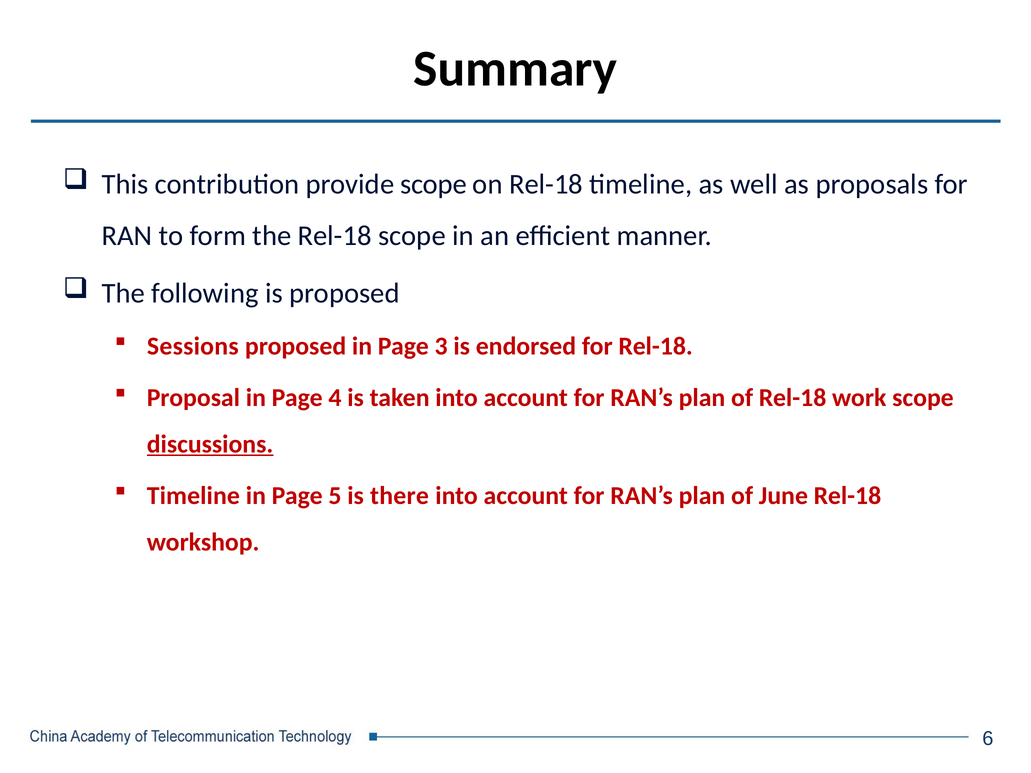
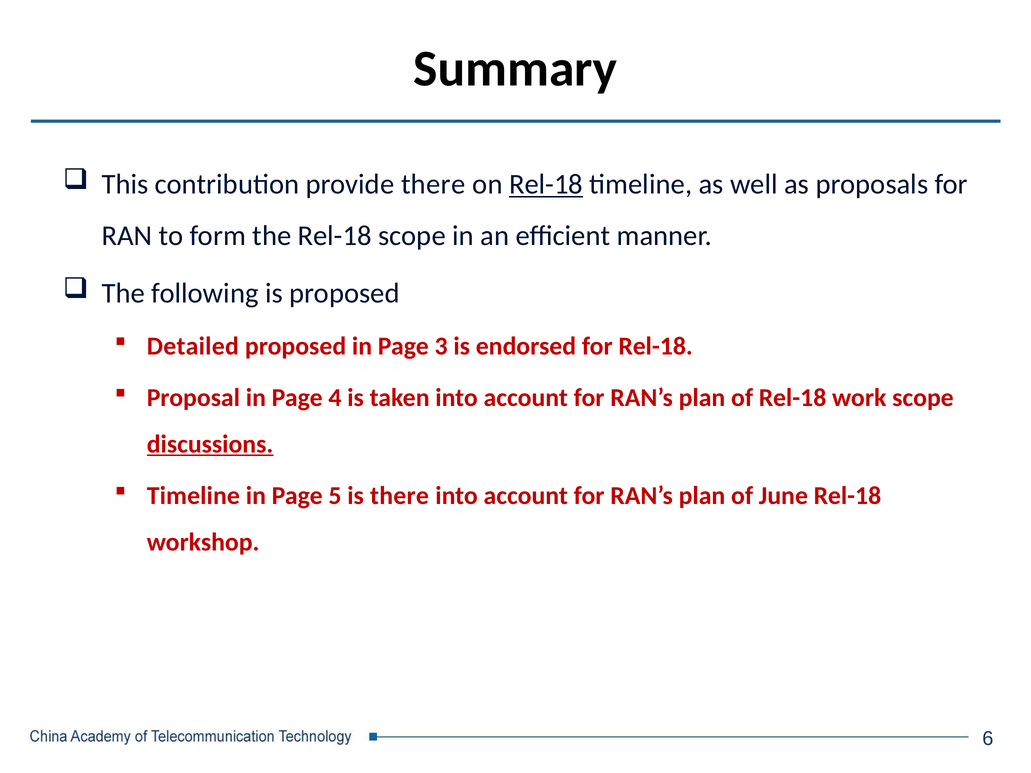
provide scope: scope -> there (433, 185)
Rel-18 underline: none -> present (546, 185)
Sessions: Sessions -> Detailed (193, 346)
